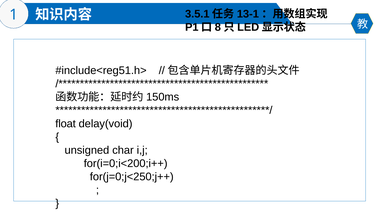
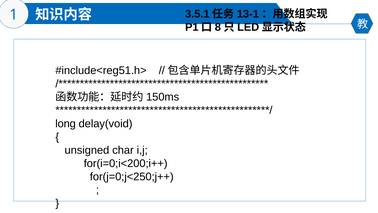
float: float -> long (66, 123)
